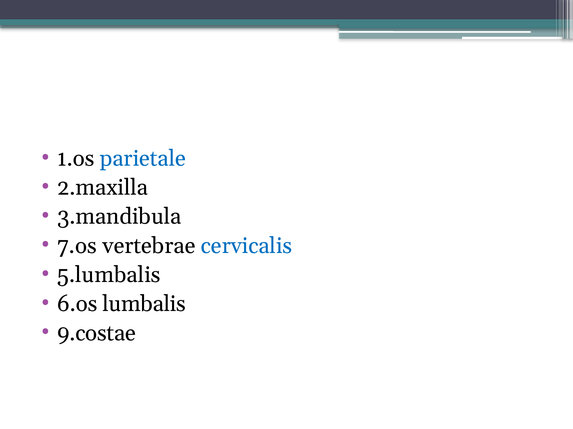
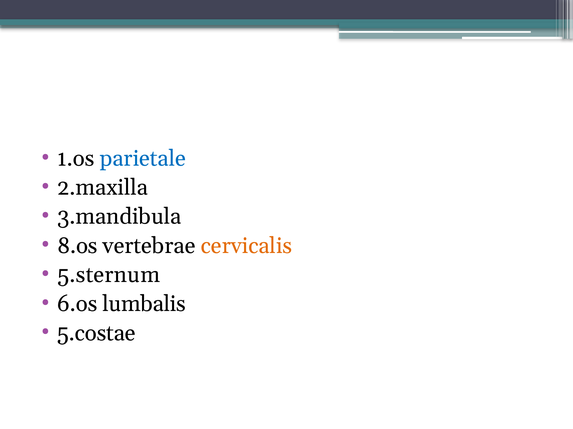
7.os: 7.os -> 8.os (77, 246)
cervicalis colour: blue -> orange (246, 246)
5.lumbalis: 5.lumbalis -> 5.sternum (109, 275)
9.costae: 9.costae -> 5.costae (96, 334)
